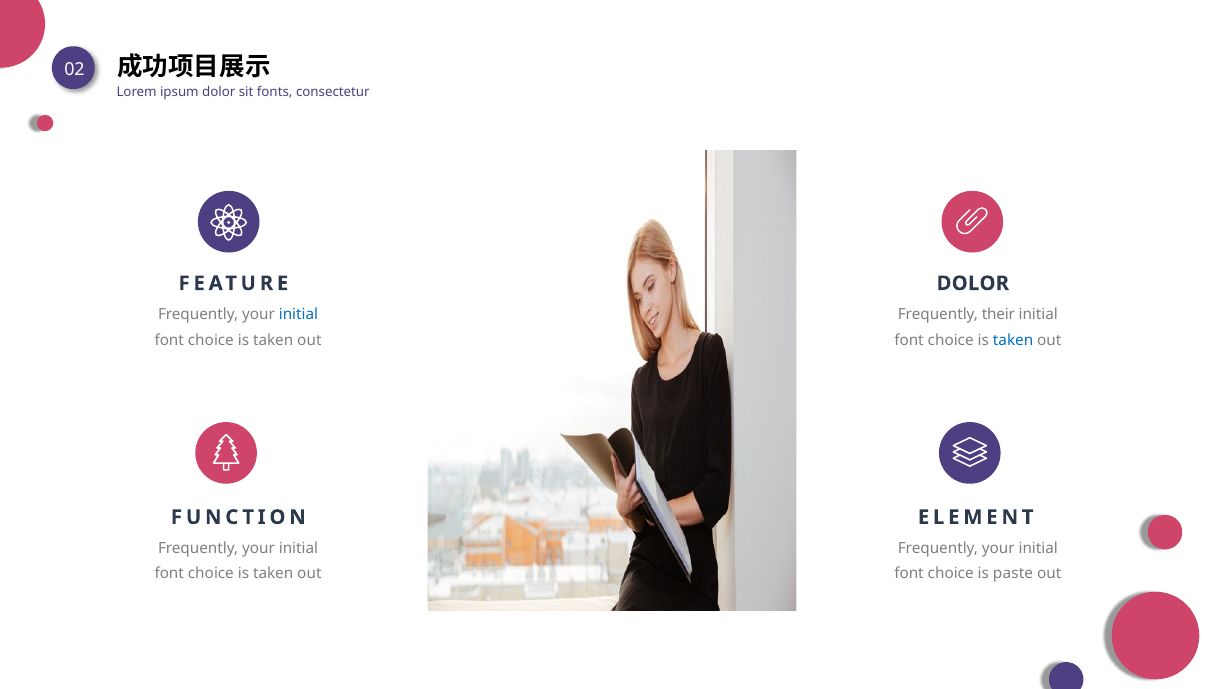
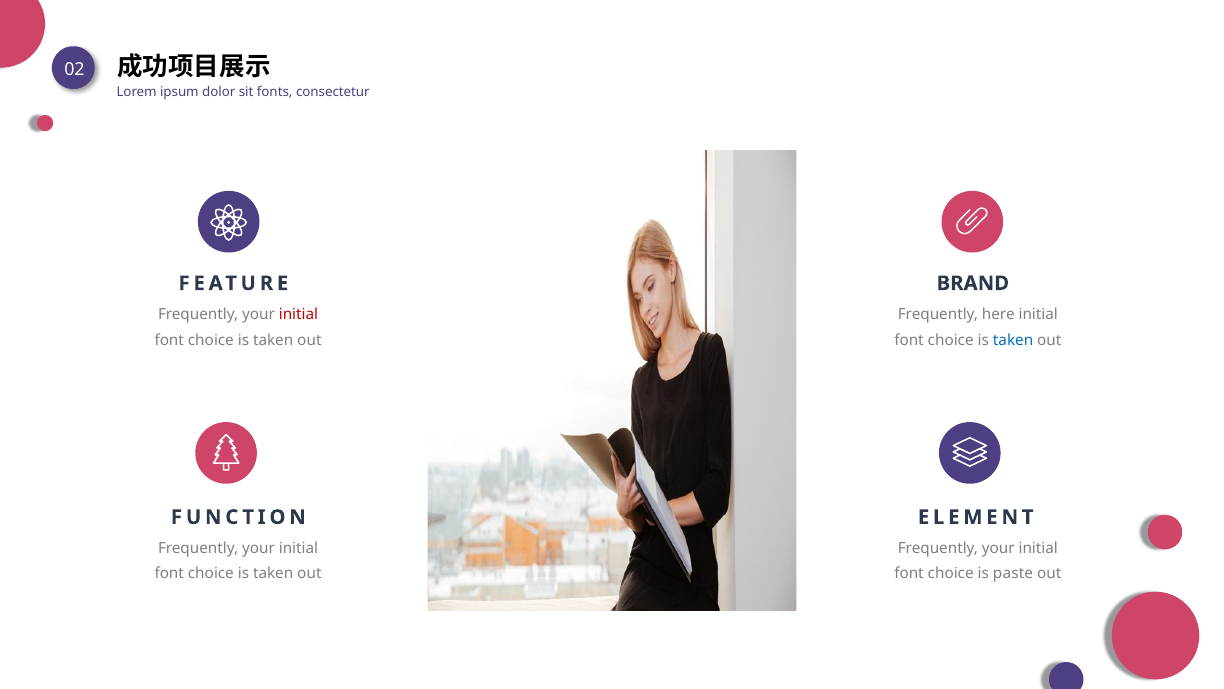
FEATURE DOLOR: DOLOR -> BRAND (973, 283)
initial colour: blue -> red (298, 315)
their: their -> here (998, 315)
